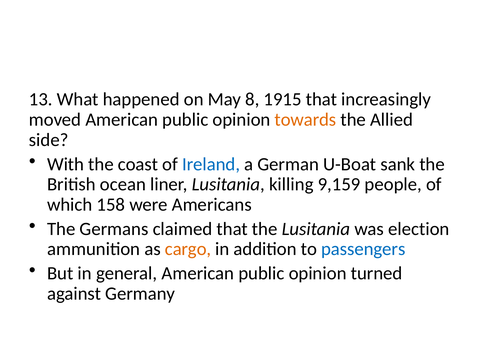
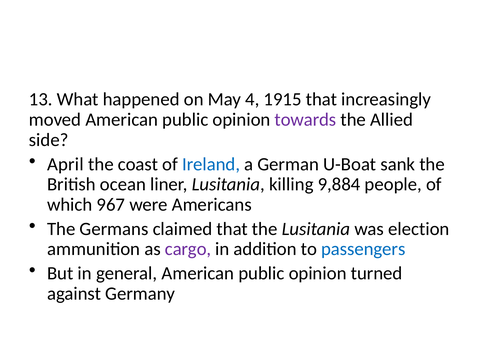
8: 8 -> 4 (252, 100)
towards colour: orange -> purple (305, 120)
With: With -> April (65, 164)
9,159: 9,159 -> 9,884 (339, 185)
158: 158 -> 967 (111, 205)
cargo colour: orange -> purple (188, 249)
